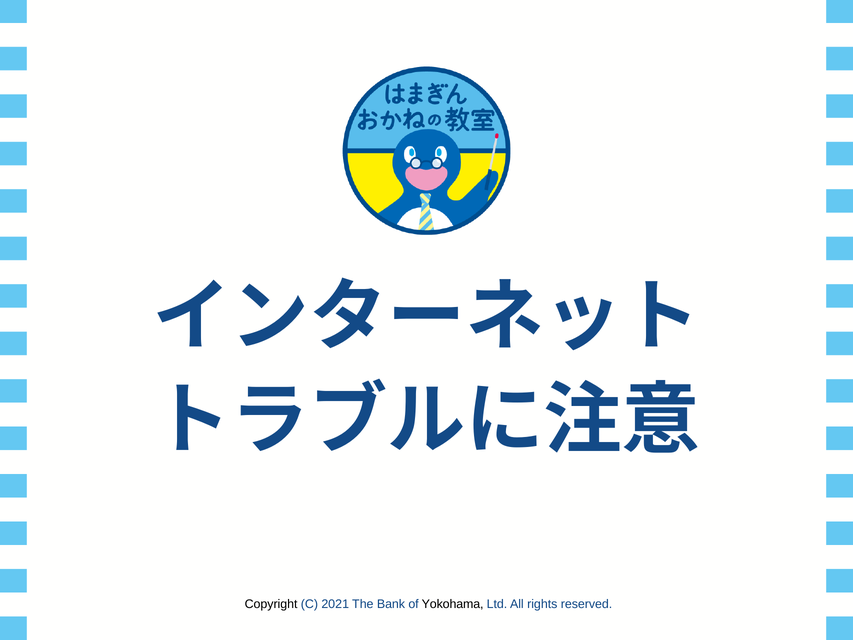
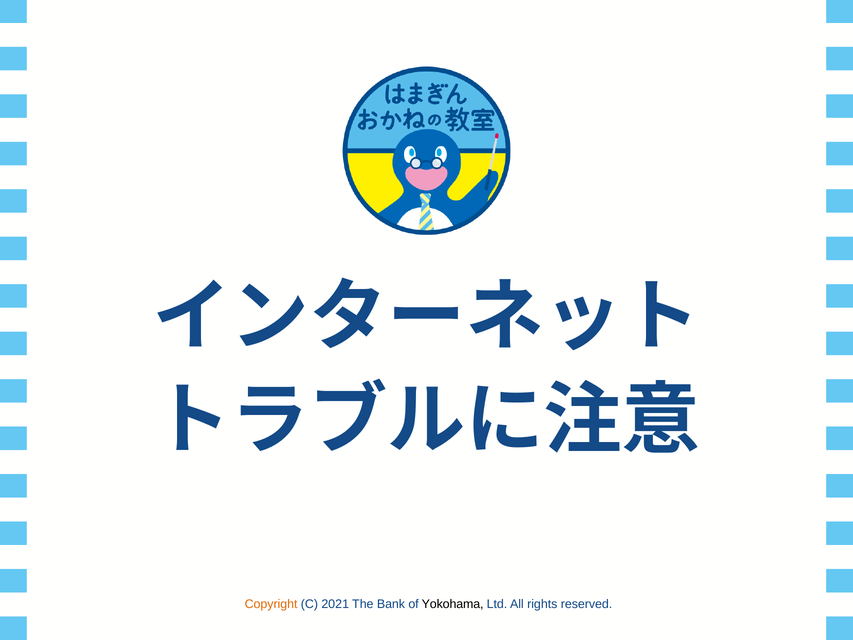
Copyright colour: black -> orange (271, 604)
